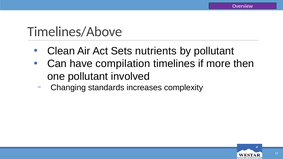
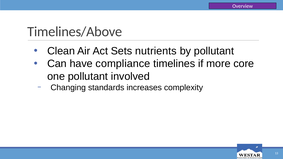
compilation: compilation -> compliance (123, 64)
then: then -> core (244, 64)
